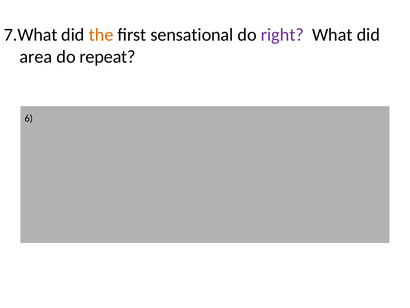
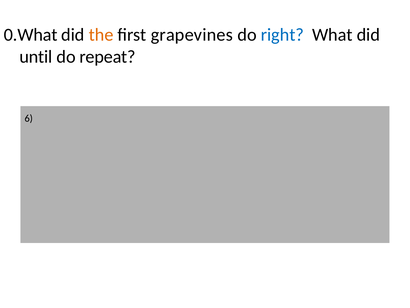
7.What: 7.What -> 0.What (31, 35)
sensational: sensational -> grapevines (192, 35)
right colour: purple -> blue (282, 35)
area: area -> until (36, 57)
